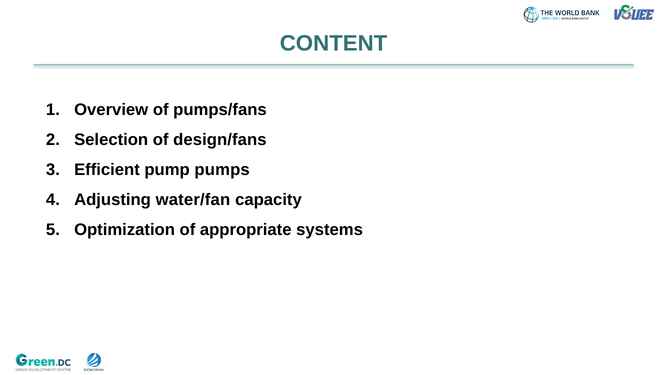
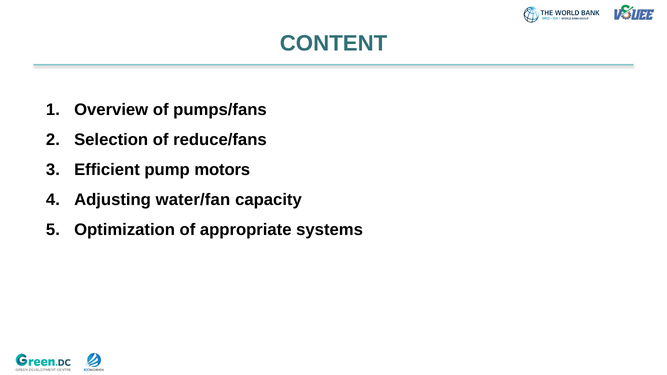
design/fans: design/fans -> reduce/fans (220, 140)
pumps: pumps -> motors (222, 170)
